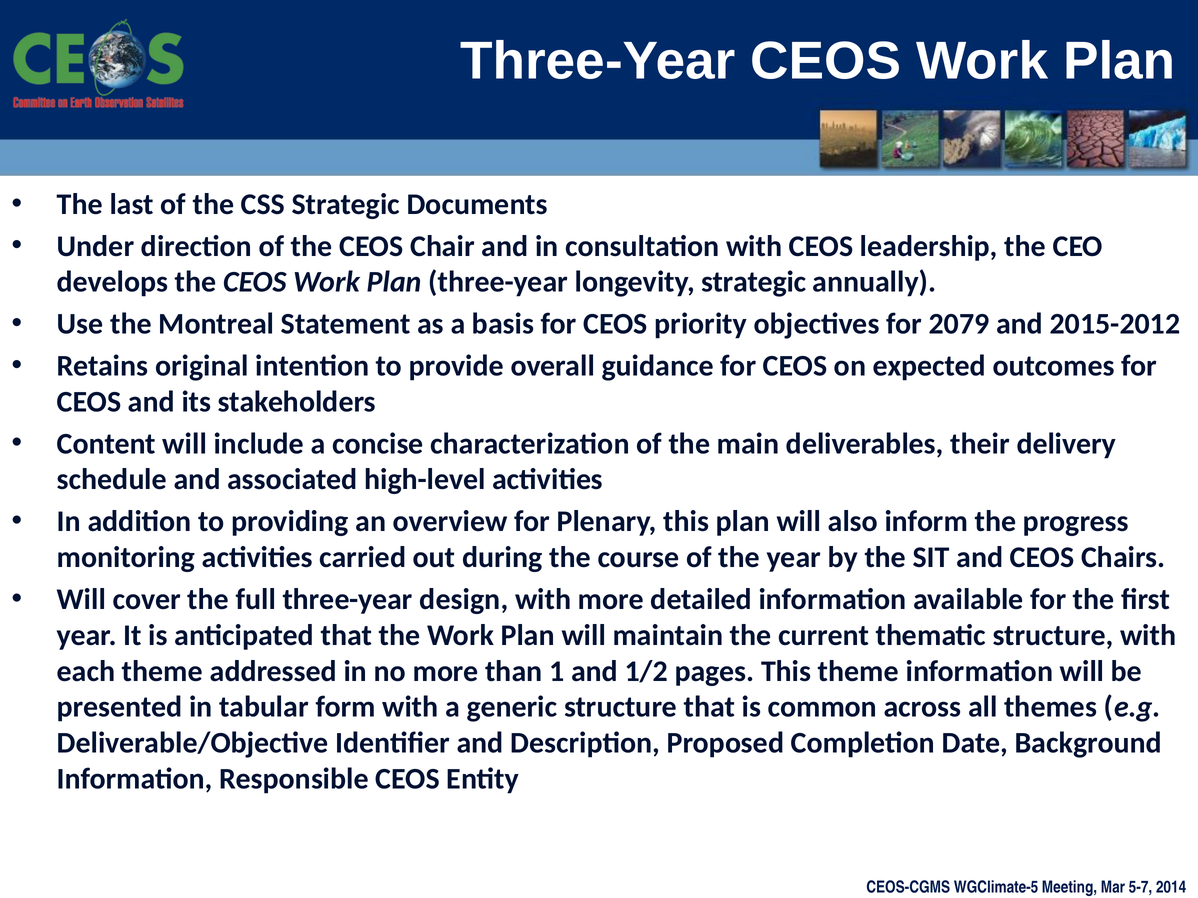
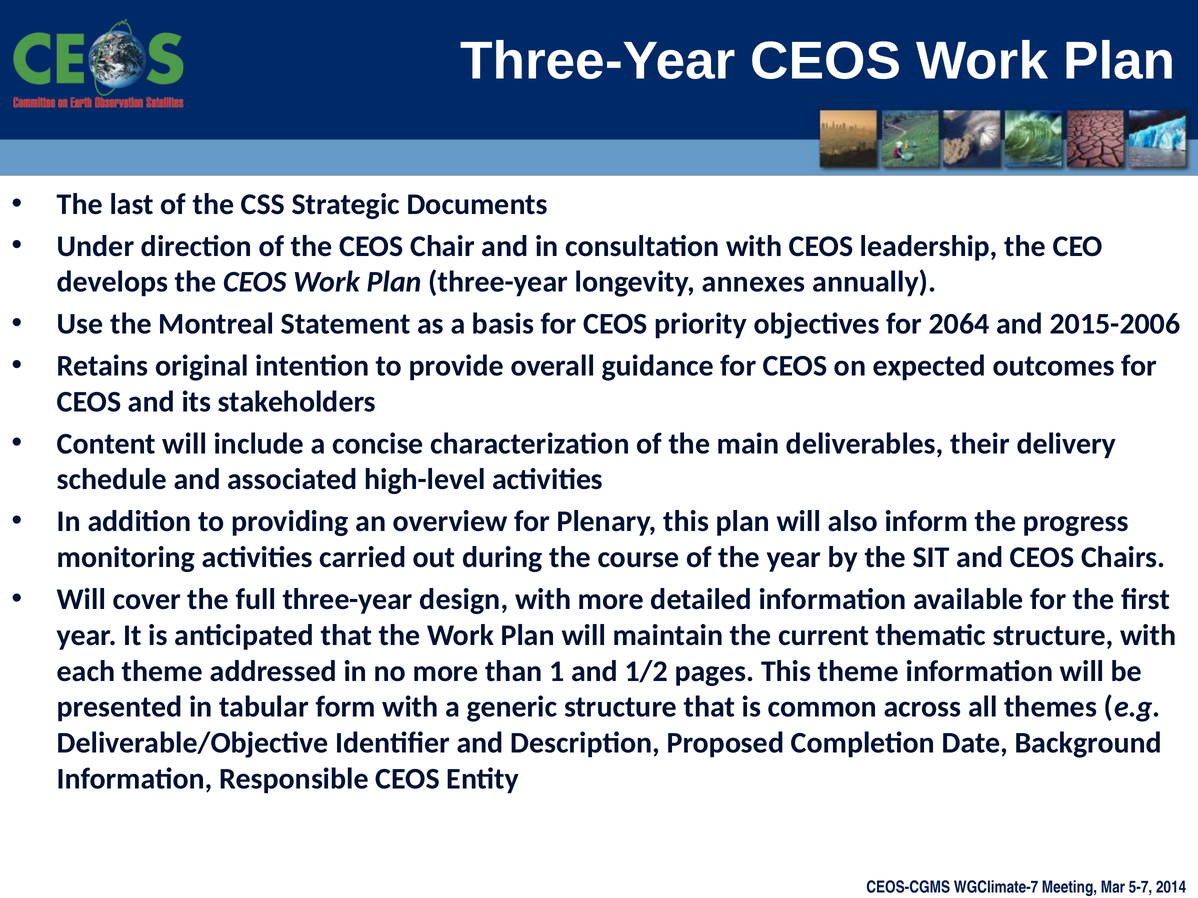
longevity strategic: strategic -> annexes (753, 282)
2079: 2079 -> 2064 (959, 324)
2015-2012: 2015-2012 -> 2015-2006 (1115, 324)
WGClimate-5: WGClimate-5 -> WGClimate-7 (996, 888)
